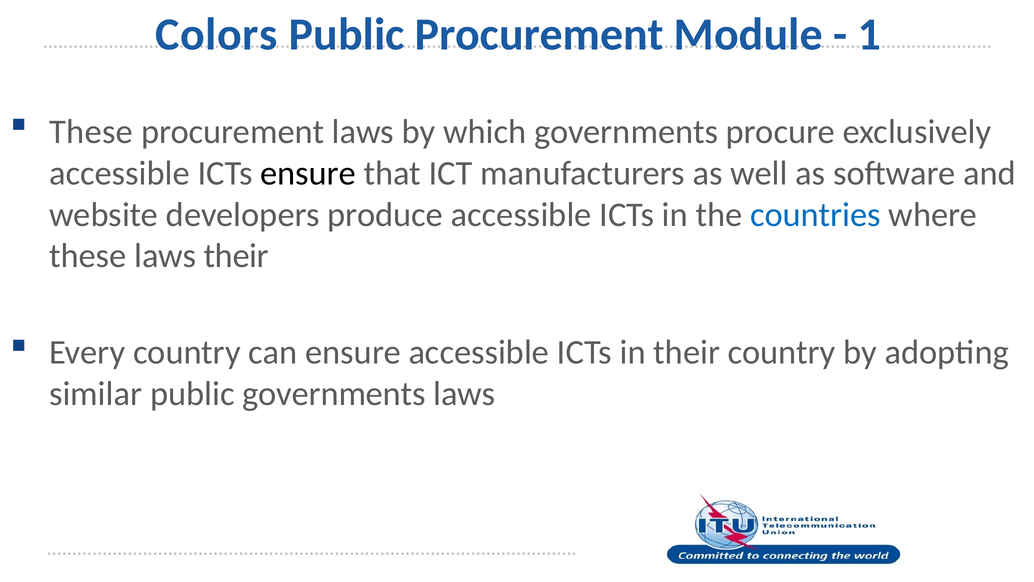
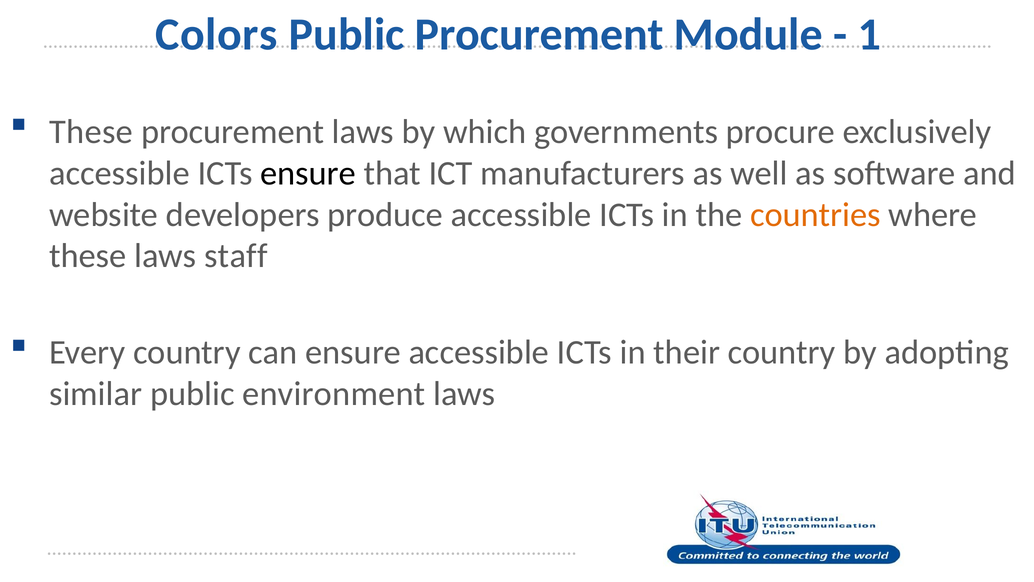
countries colour: blue -> orange (816, 215)
laws their: their -> staff (236, 256)
public governments: governments -> environment (334, 394)
